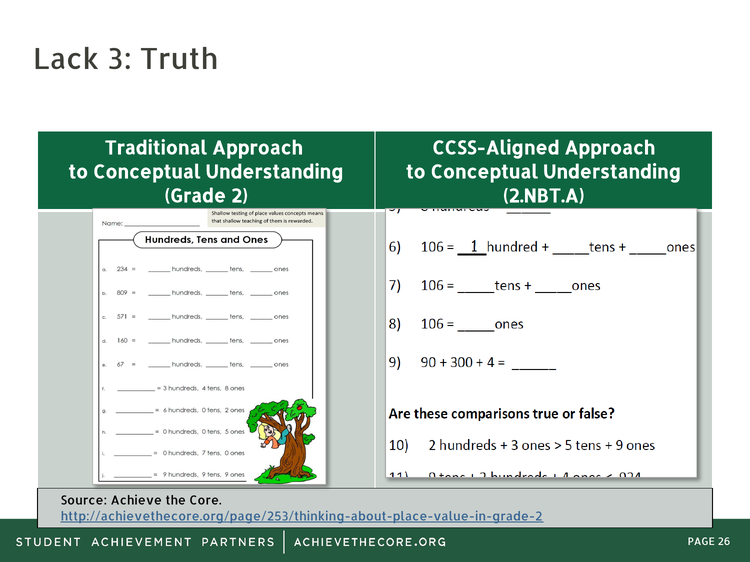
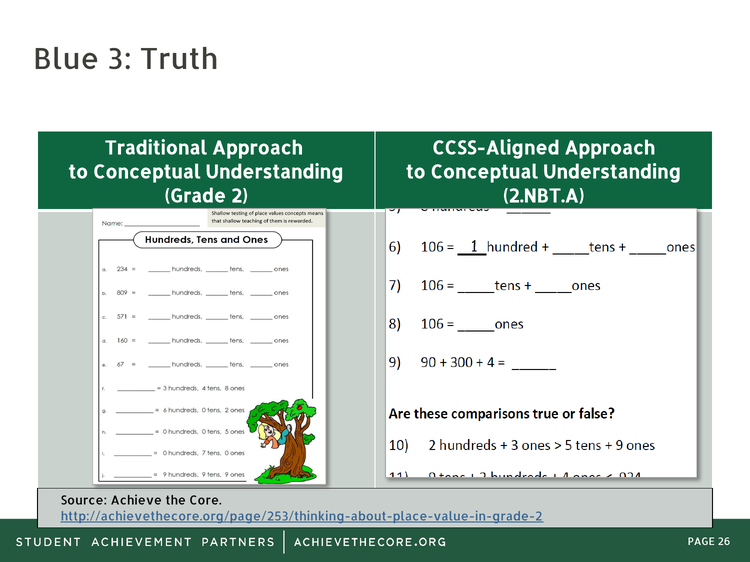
Lack: Lack -> Blue (66, 60)
